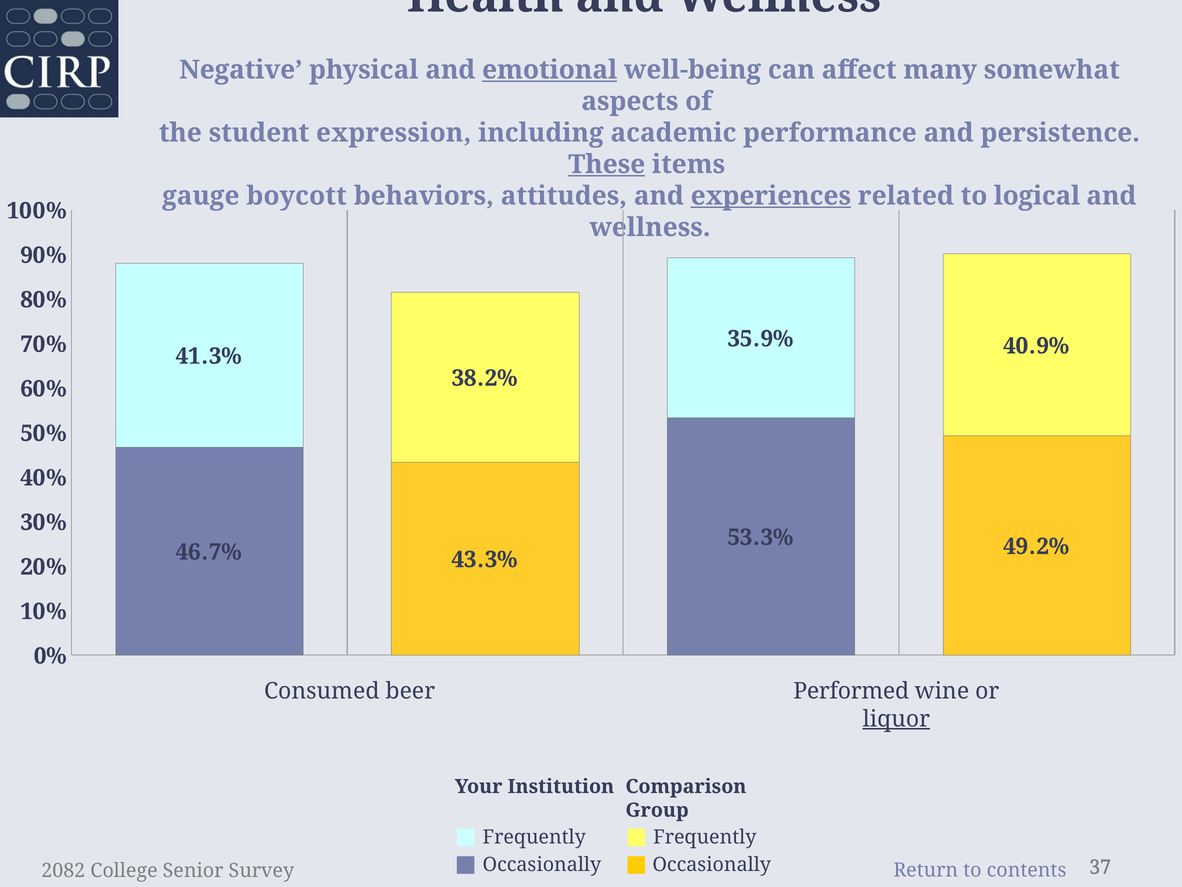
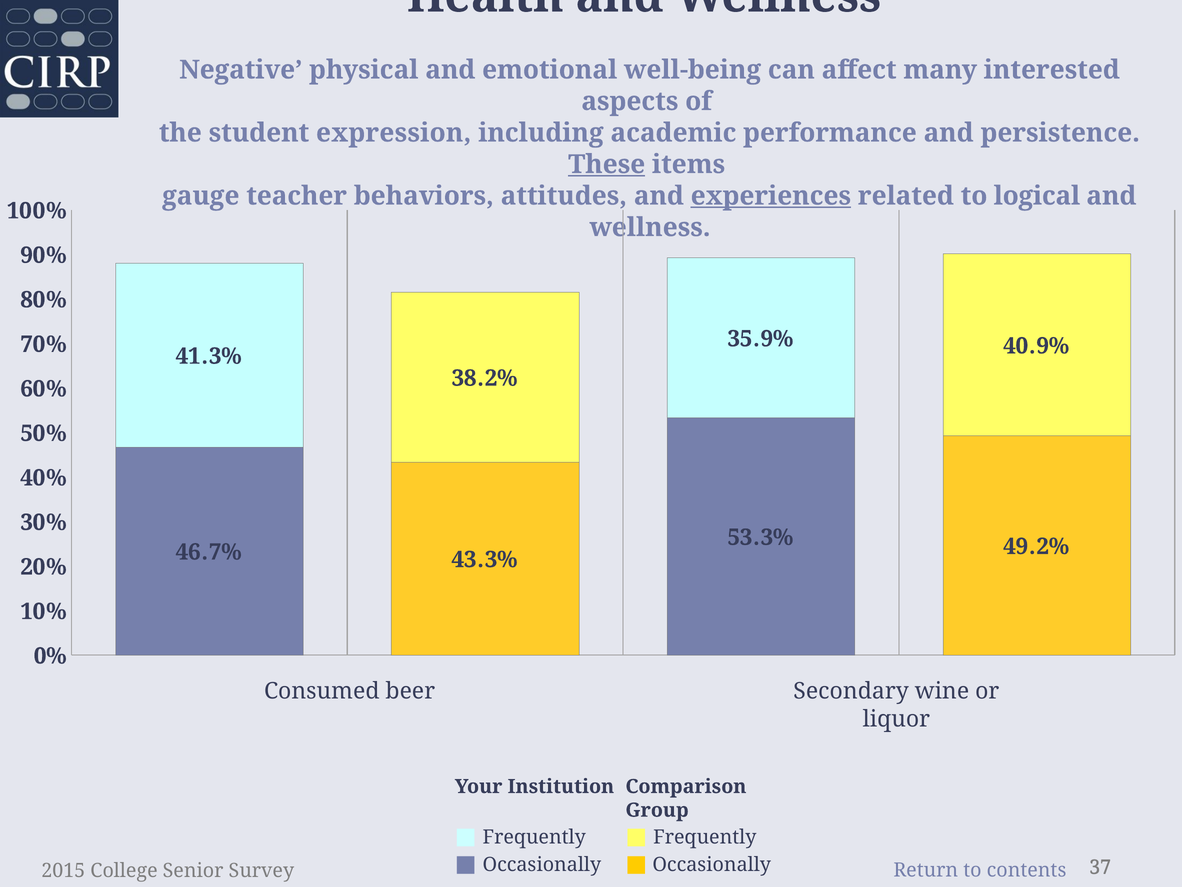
emotional underline: present -> none (550, 70)
somewhat: somewhat -> interested (1052, 70)
boycott: boycott -> teacher (297, 196)
Performed: Performed -> Secondary (851, 691)
liquor underline: present -> none (896, 719)
2082: 2082 -> 2015 (63, 870)
